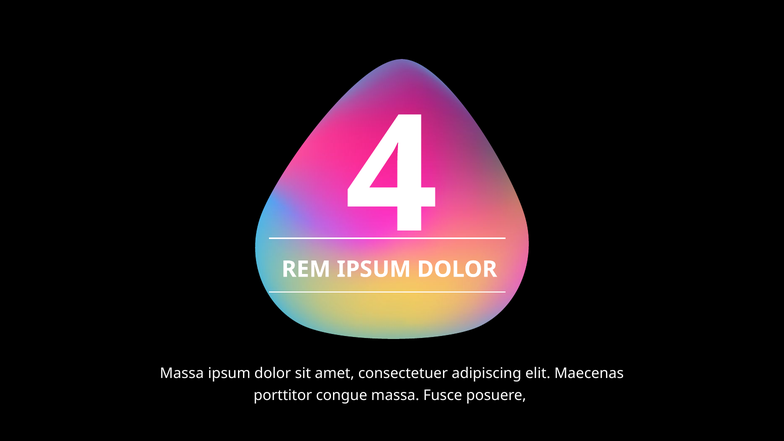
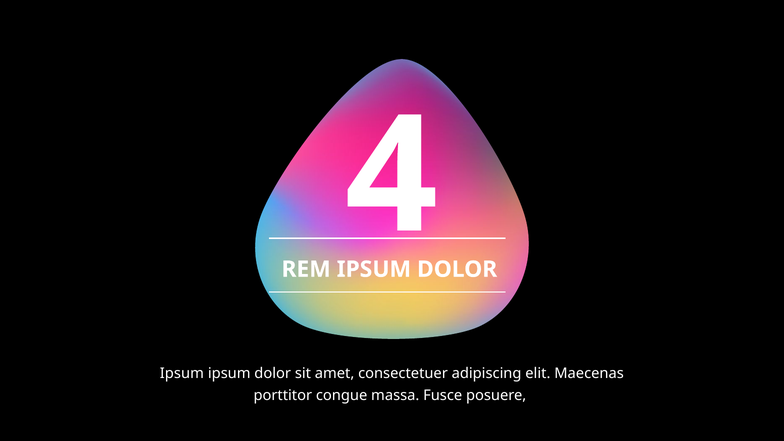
Massa: Massa -> Ipsum (182, 373)
